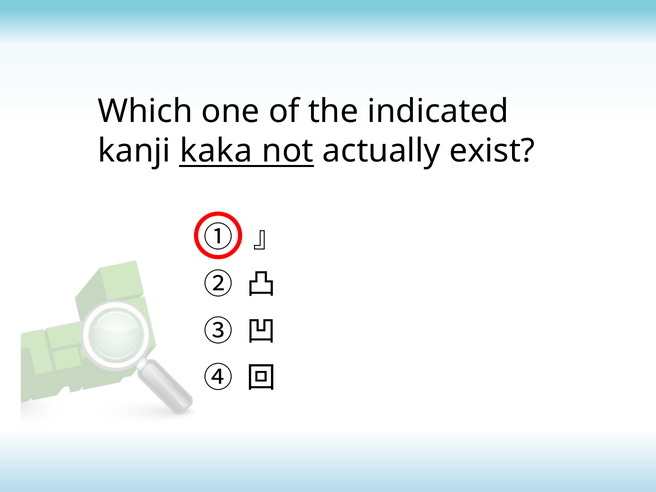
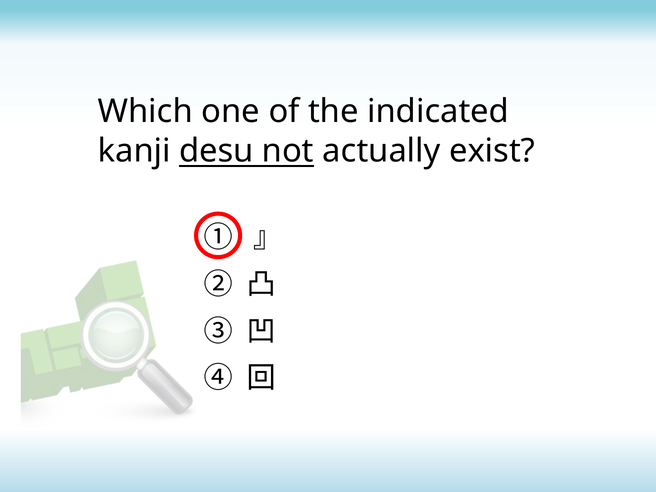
kaka: kaka -> desu (216, 151)
